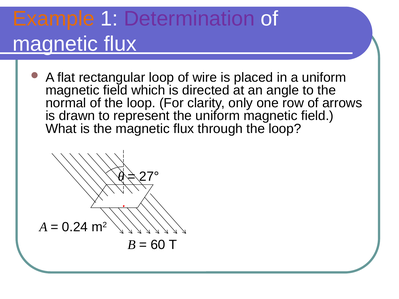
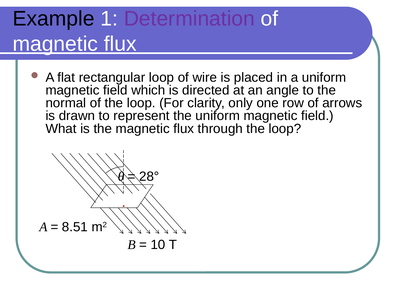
Example colour: orange -> black (53, 19)
27°: 27° -> 28° (149, 177)
0.24: 0.24 -> 8.51 (75, 227)
60: 60 -> 10 (158, 245)
